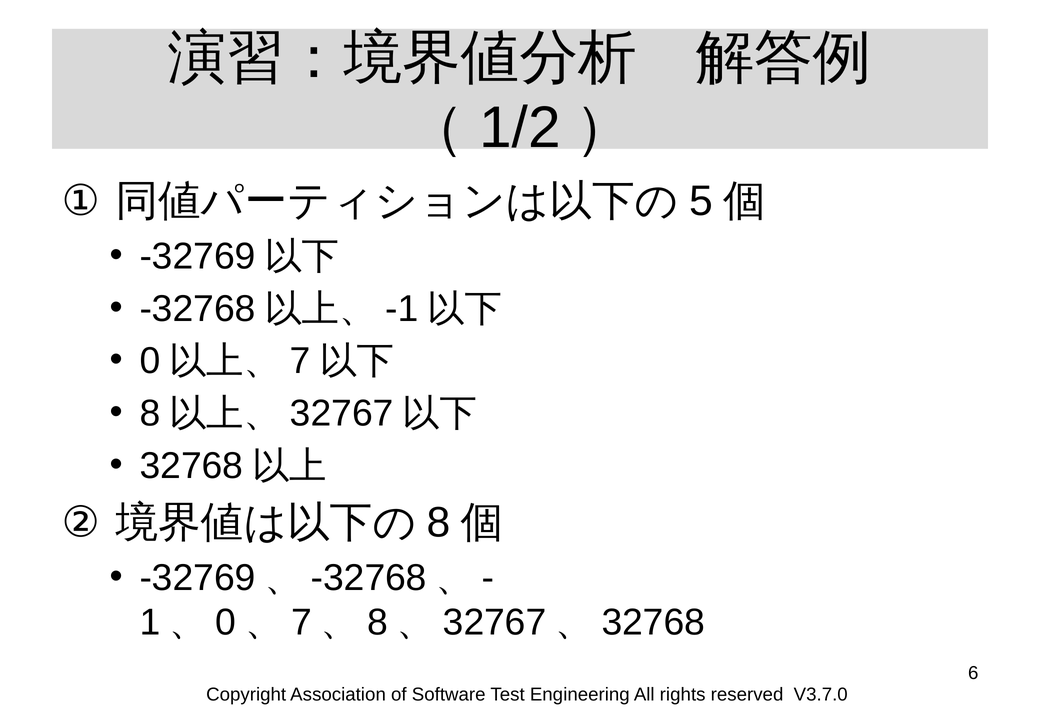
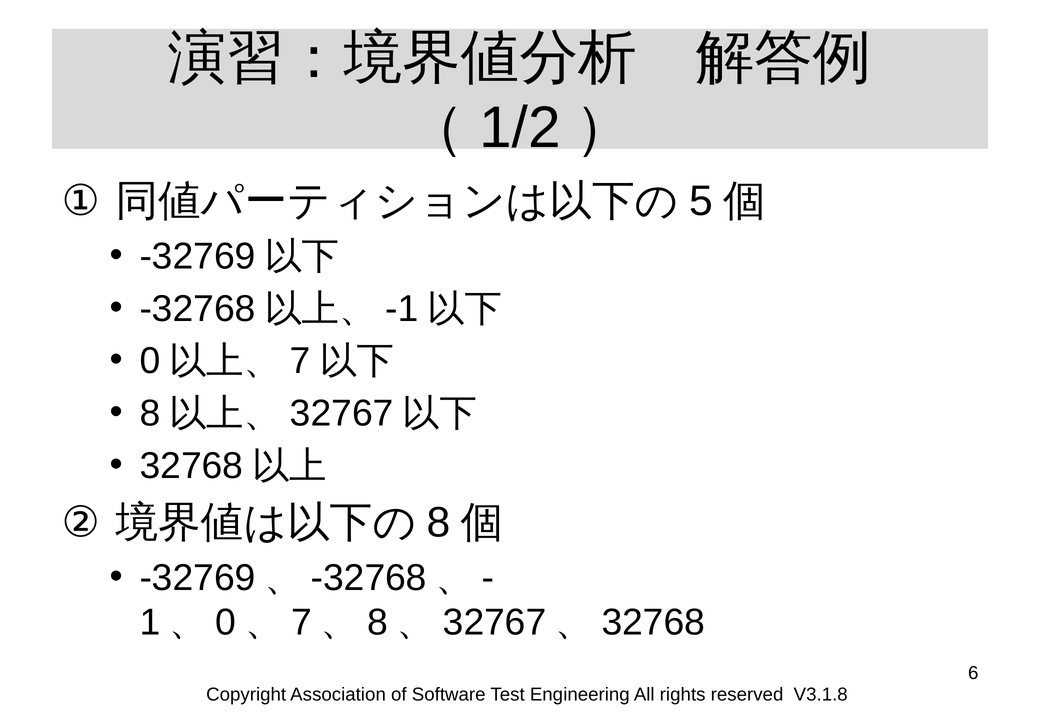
V3.7.0: V3.7.0 -> V3.1.8 (821, 695)
